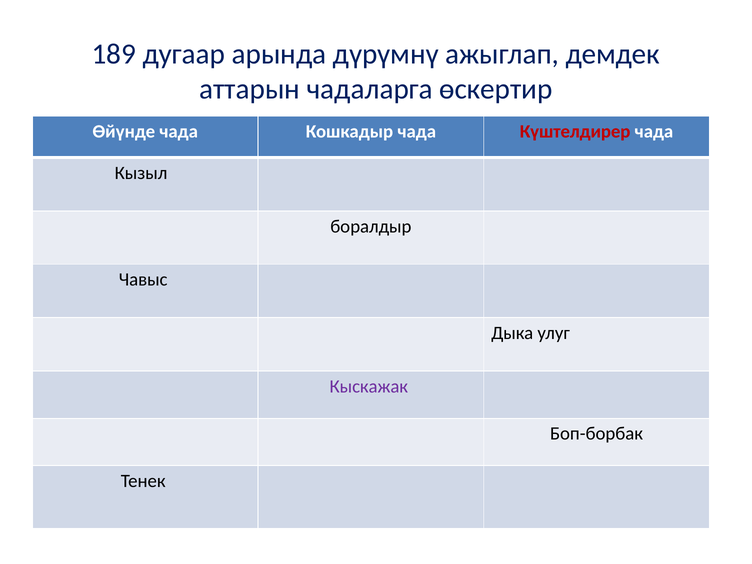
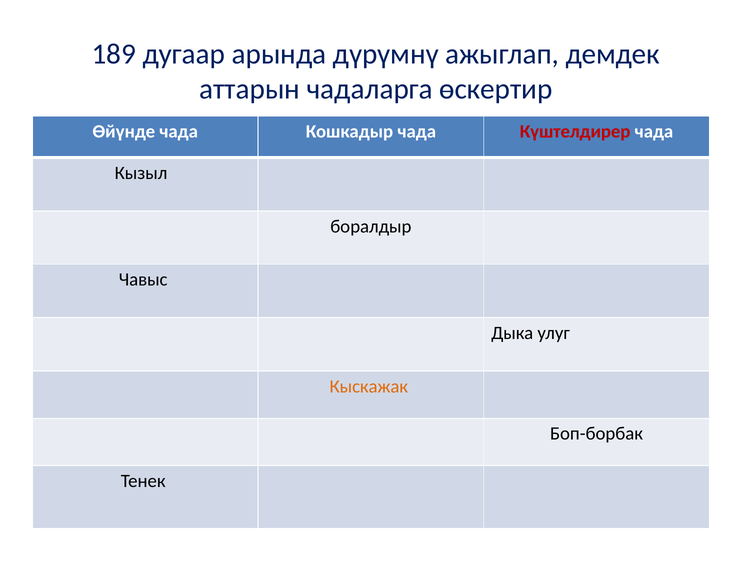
Кыскажак colour: purple -> orange (369, 386)
